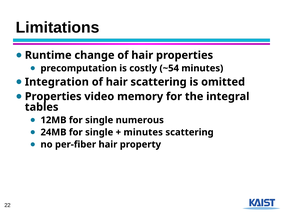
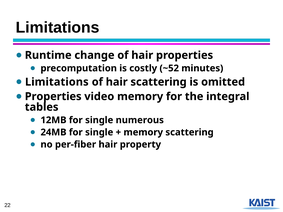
~54: ~54 -> ~52 (169, 68)
Integration: Integration -> Limitations (57, 82)
minutes: minutes -> memory (143, 132)
